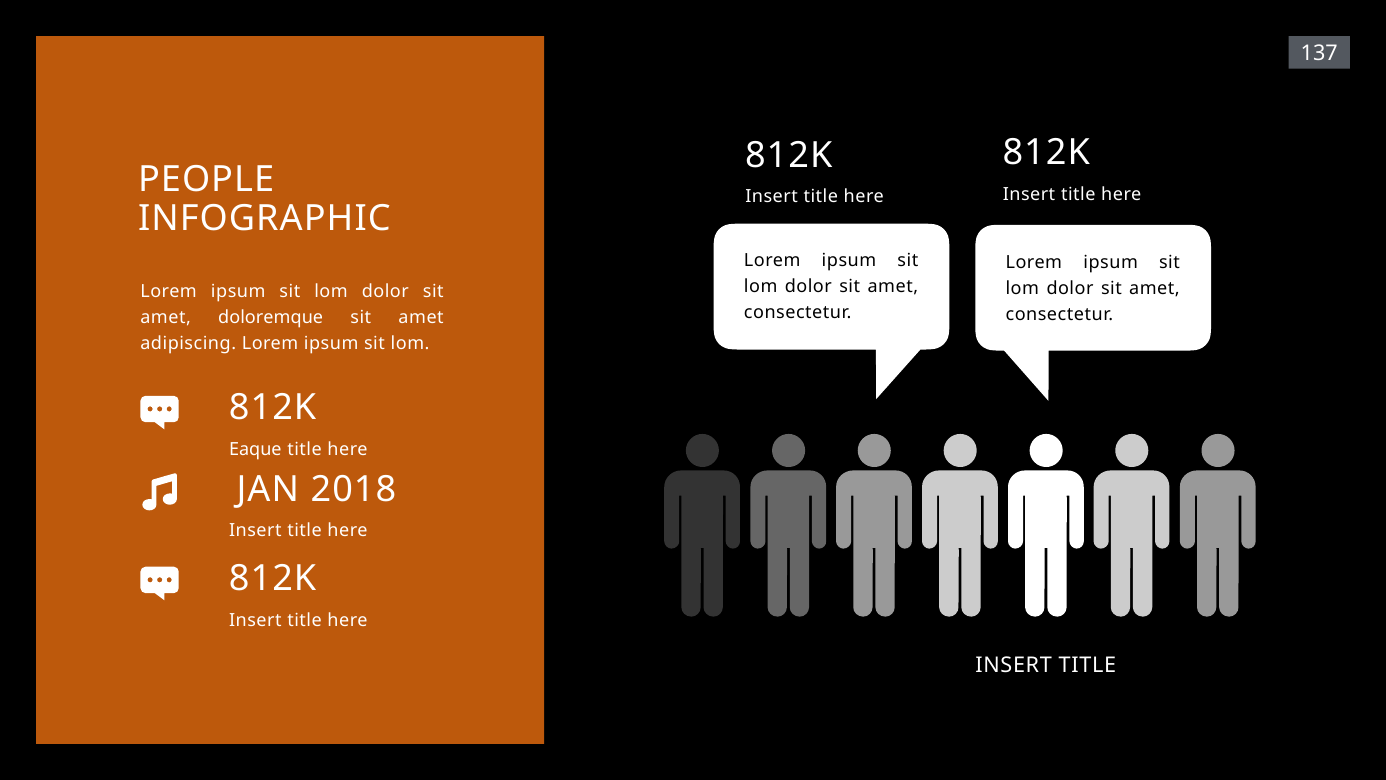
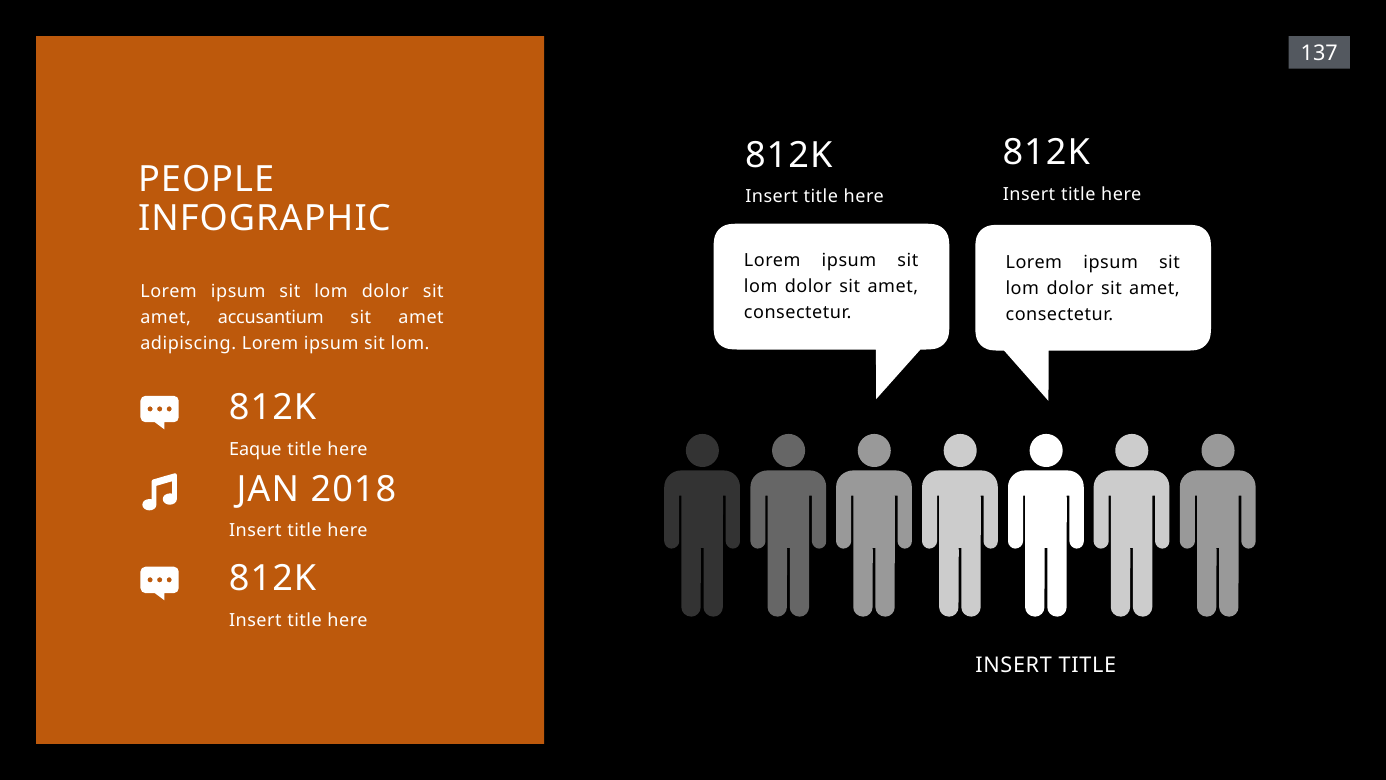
doloremque: doloremque -> accusantium (271, 318)
